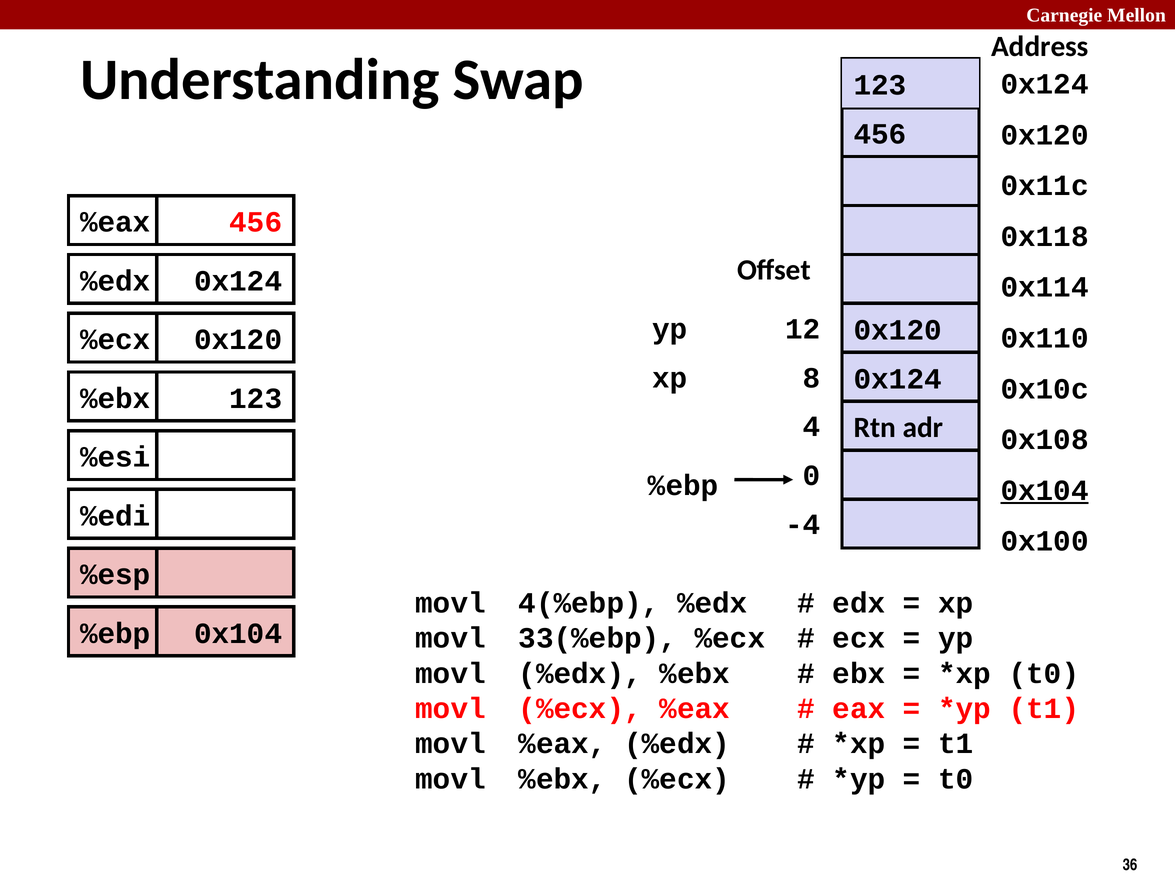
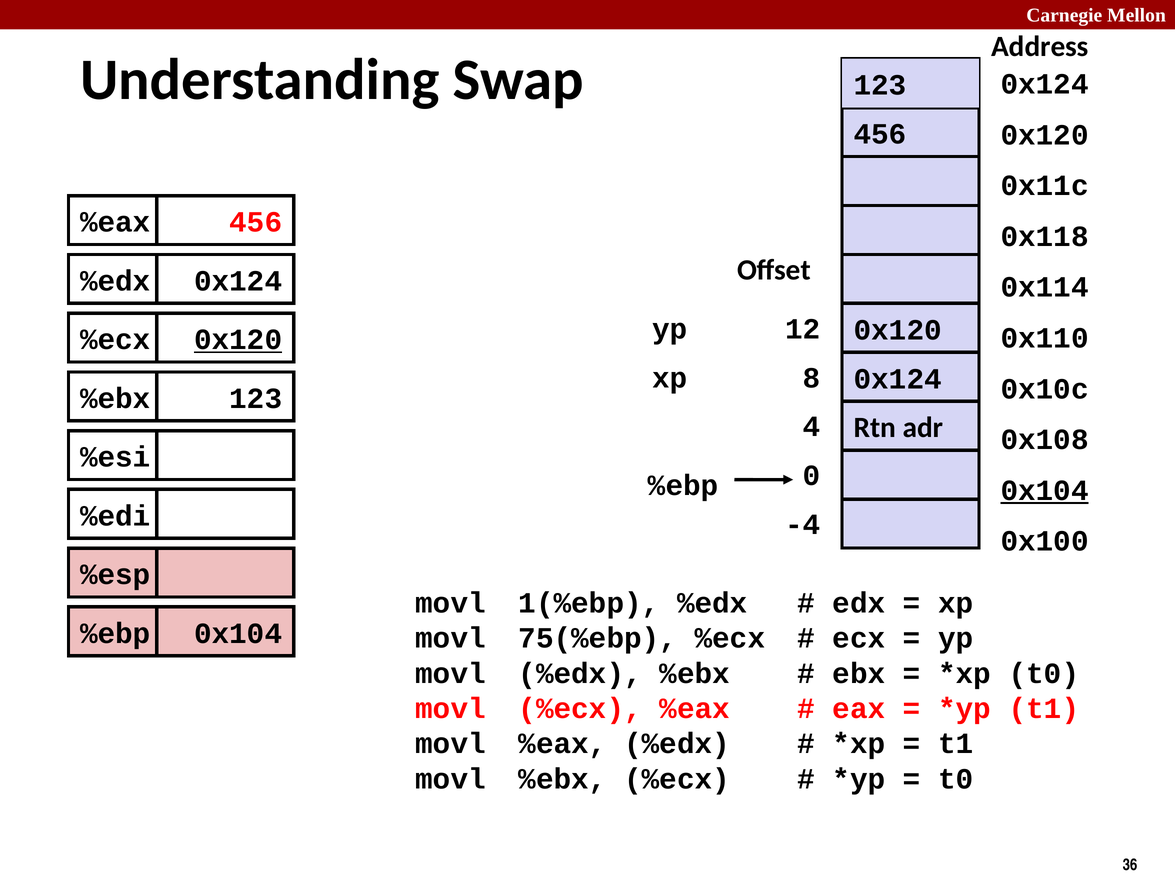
0x120 underline: none -> present (238, 340)
4(%ebp: 4(%ebp -> 1(%ebp (589, 603)
33(%ebp: 33(%ebp -> 75(%ebp (598, 638)
